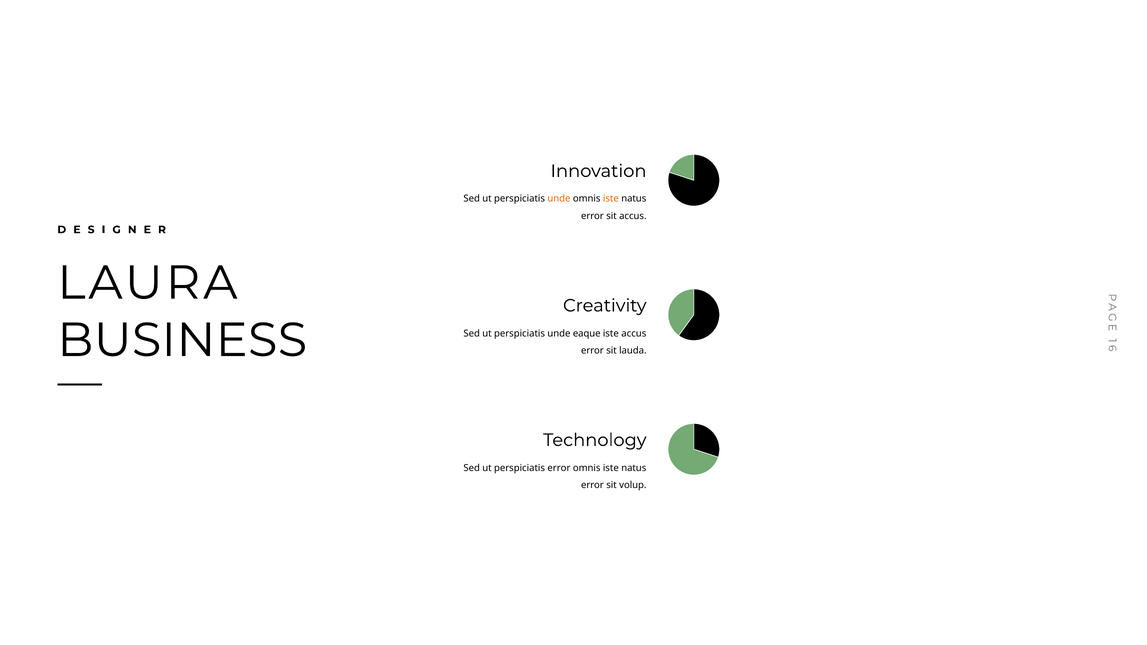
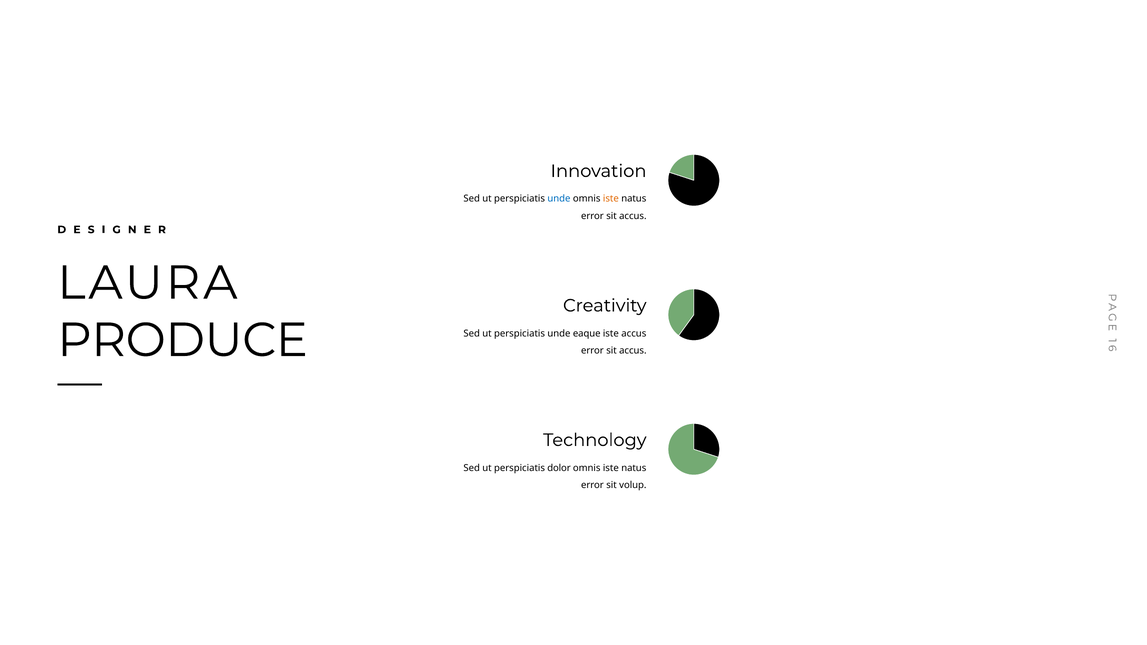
unde colour: orange -> blue (559, 199)
BUSINESS: BUSINESS -> PRODUCE (183, 340)
lauda: lauda -> accus (633, 351)
perspiciatis error: error -> dolor (559, 468)
